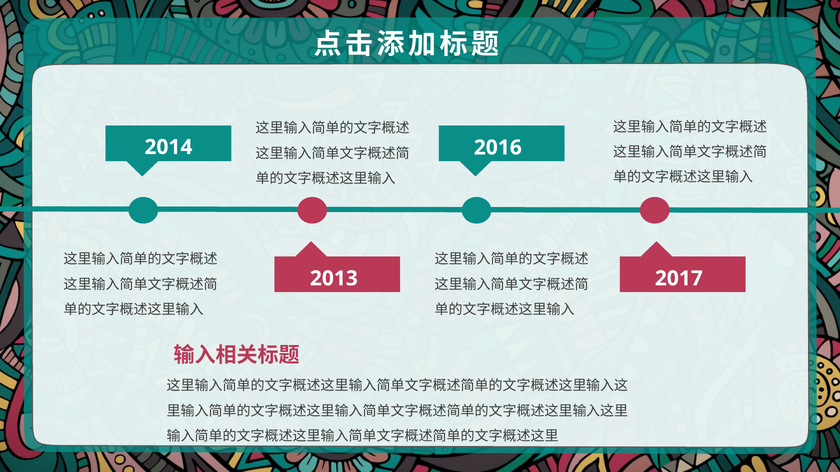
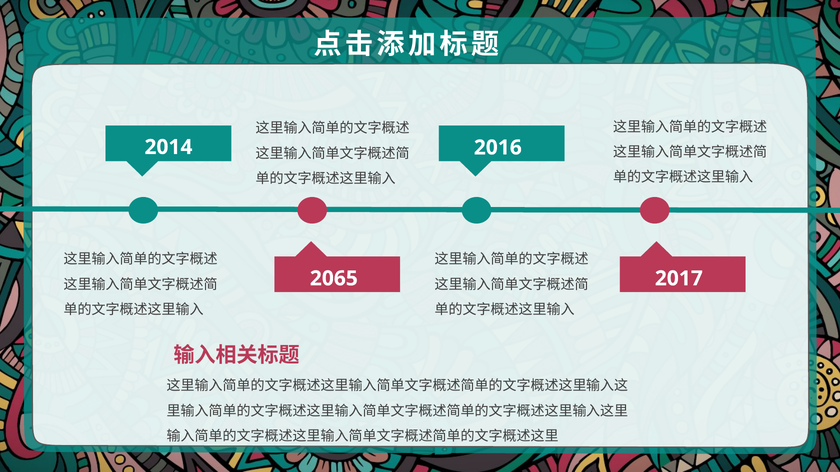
2013: 2013 -> 2065 (334, 279)
